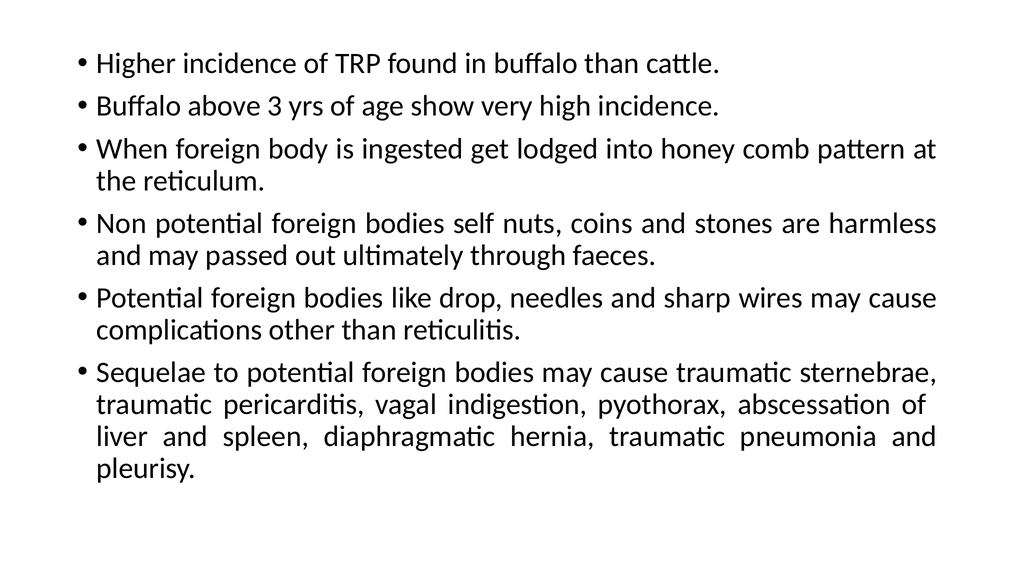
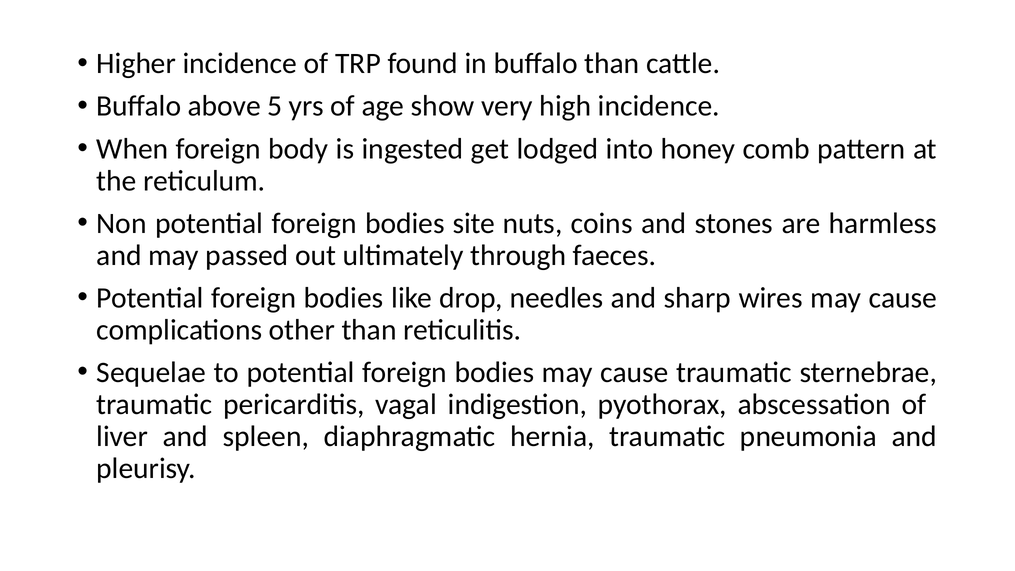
3: 3 -> 5 (275, 106)
self: self -> site (474, 223)
